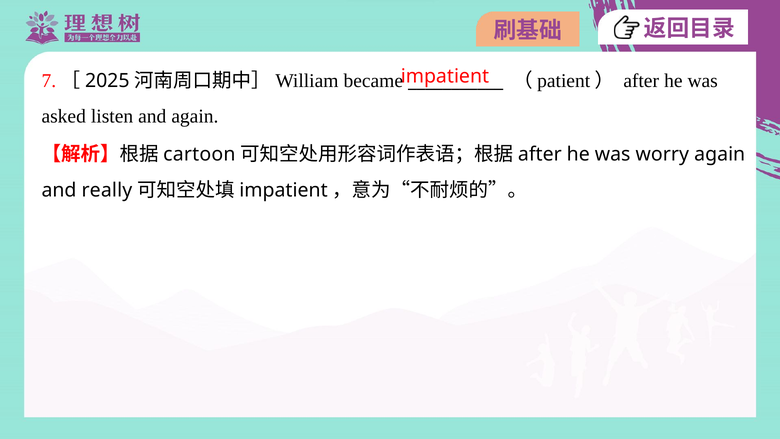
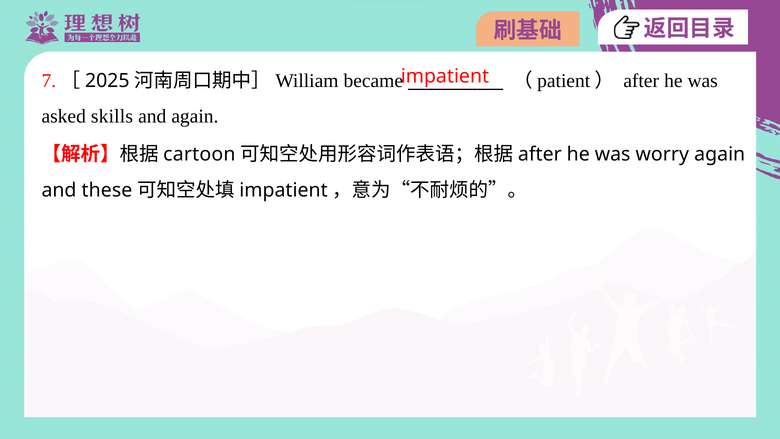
listen: listen -> skills (112, 116)
really: really -> these (107, 190)
